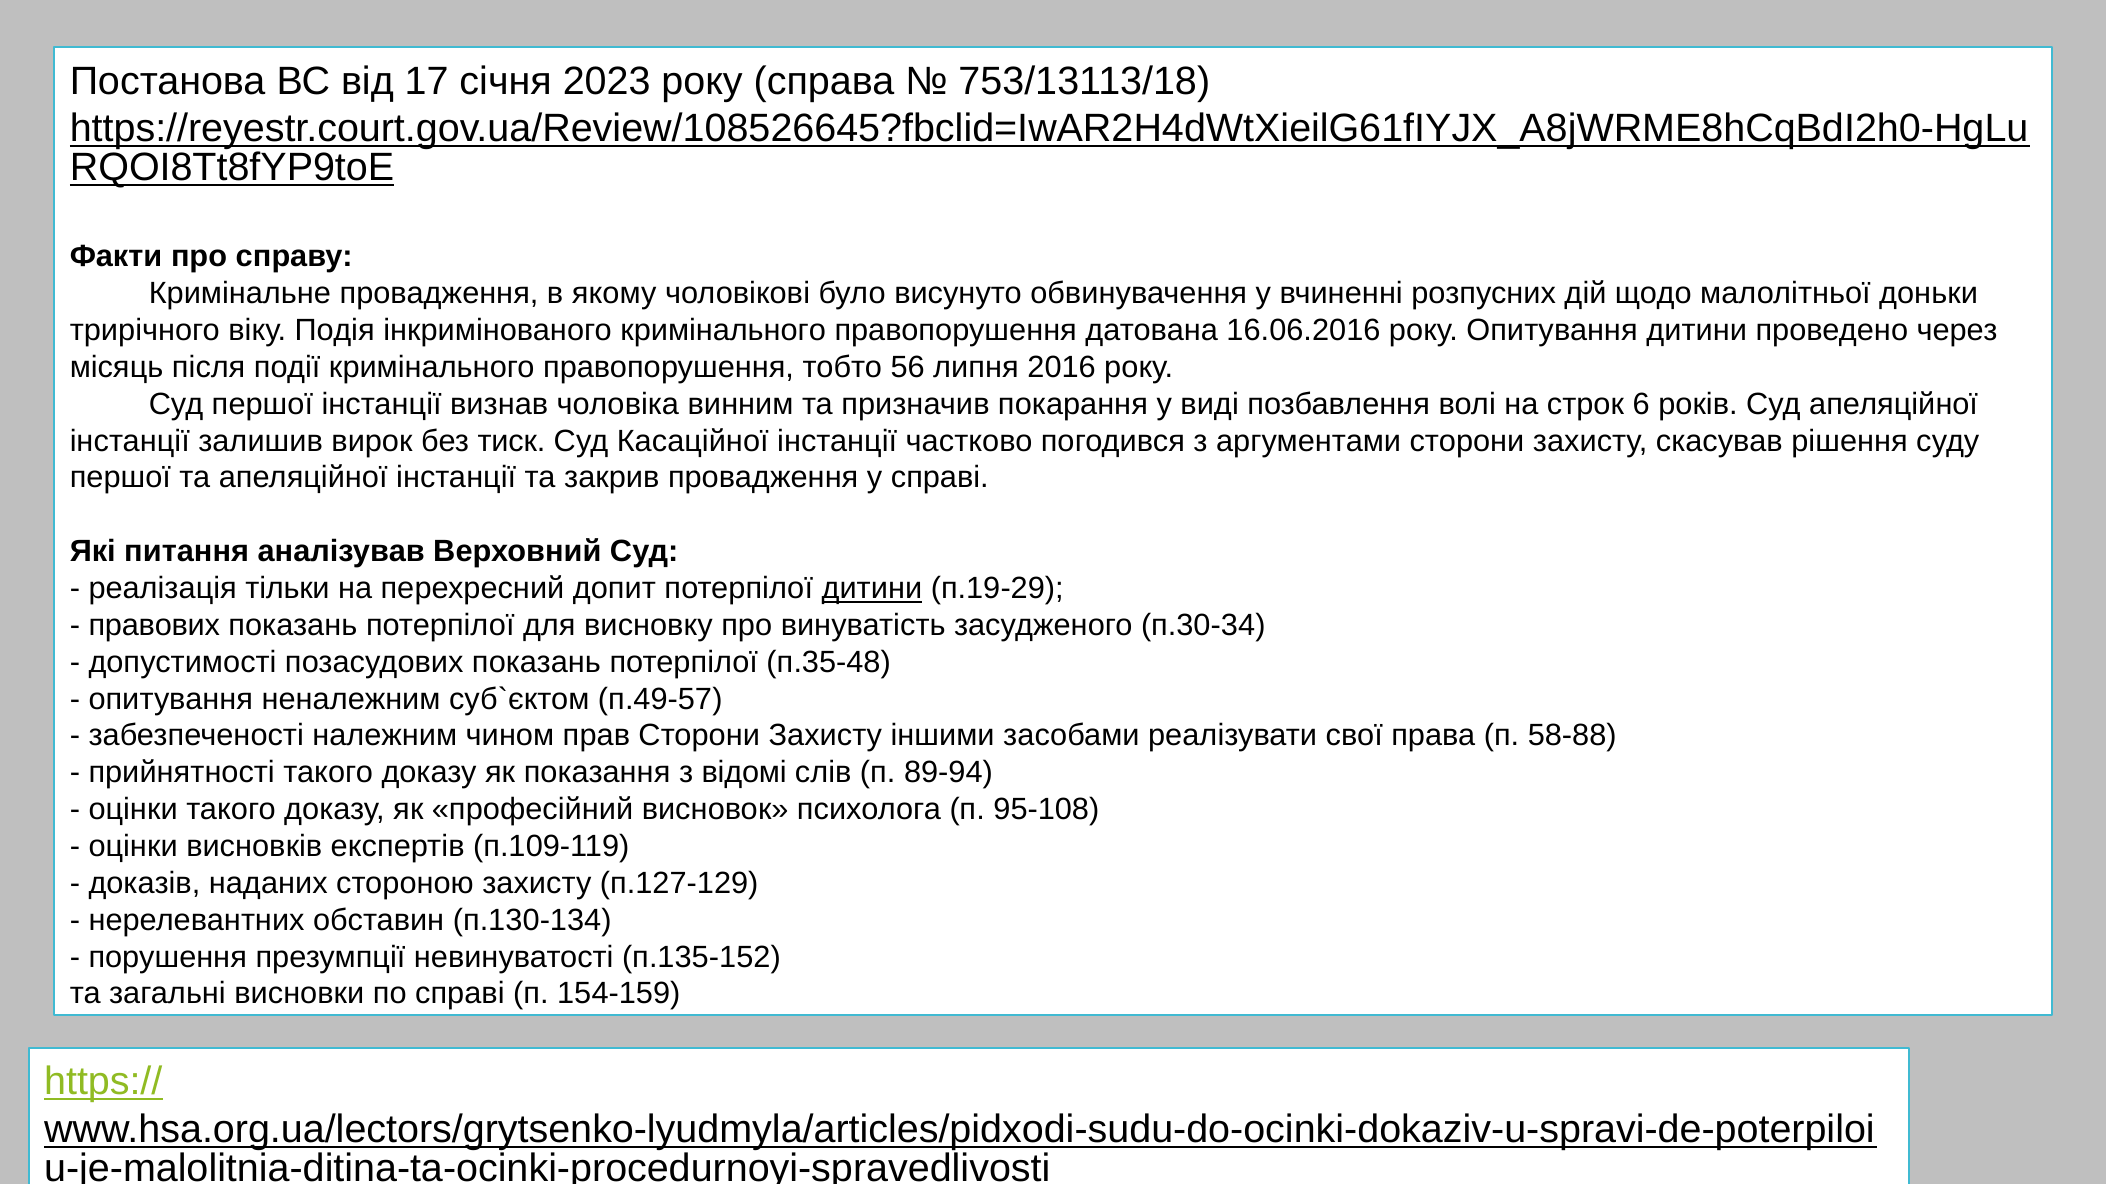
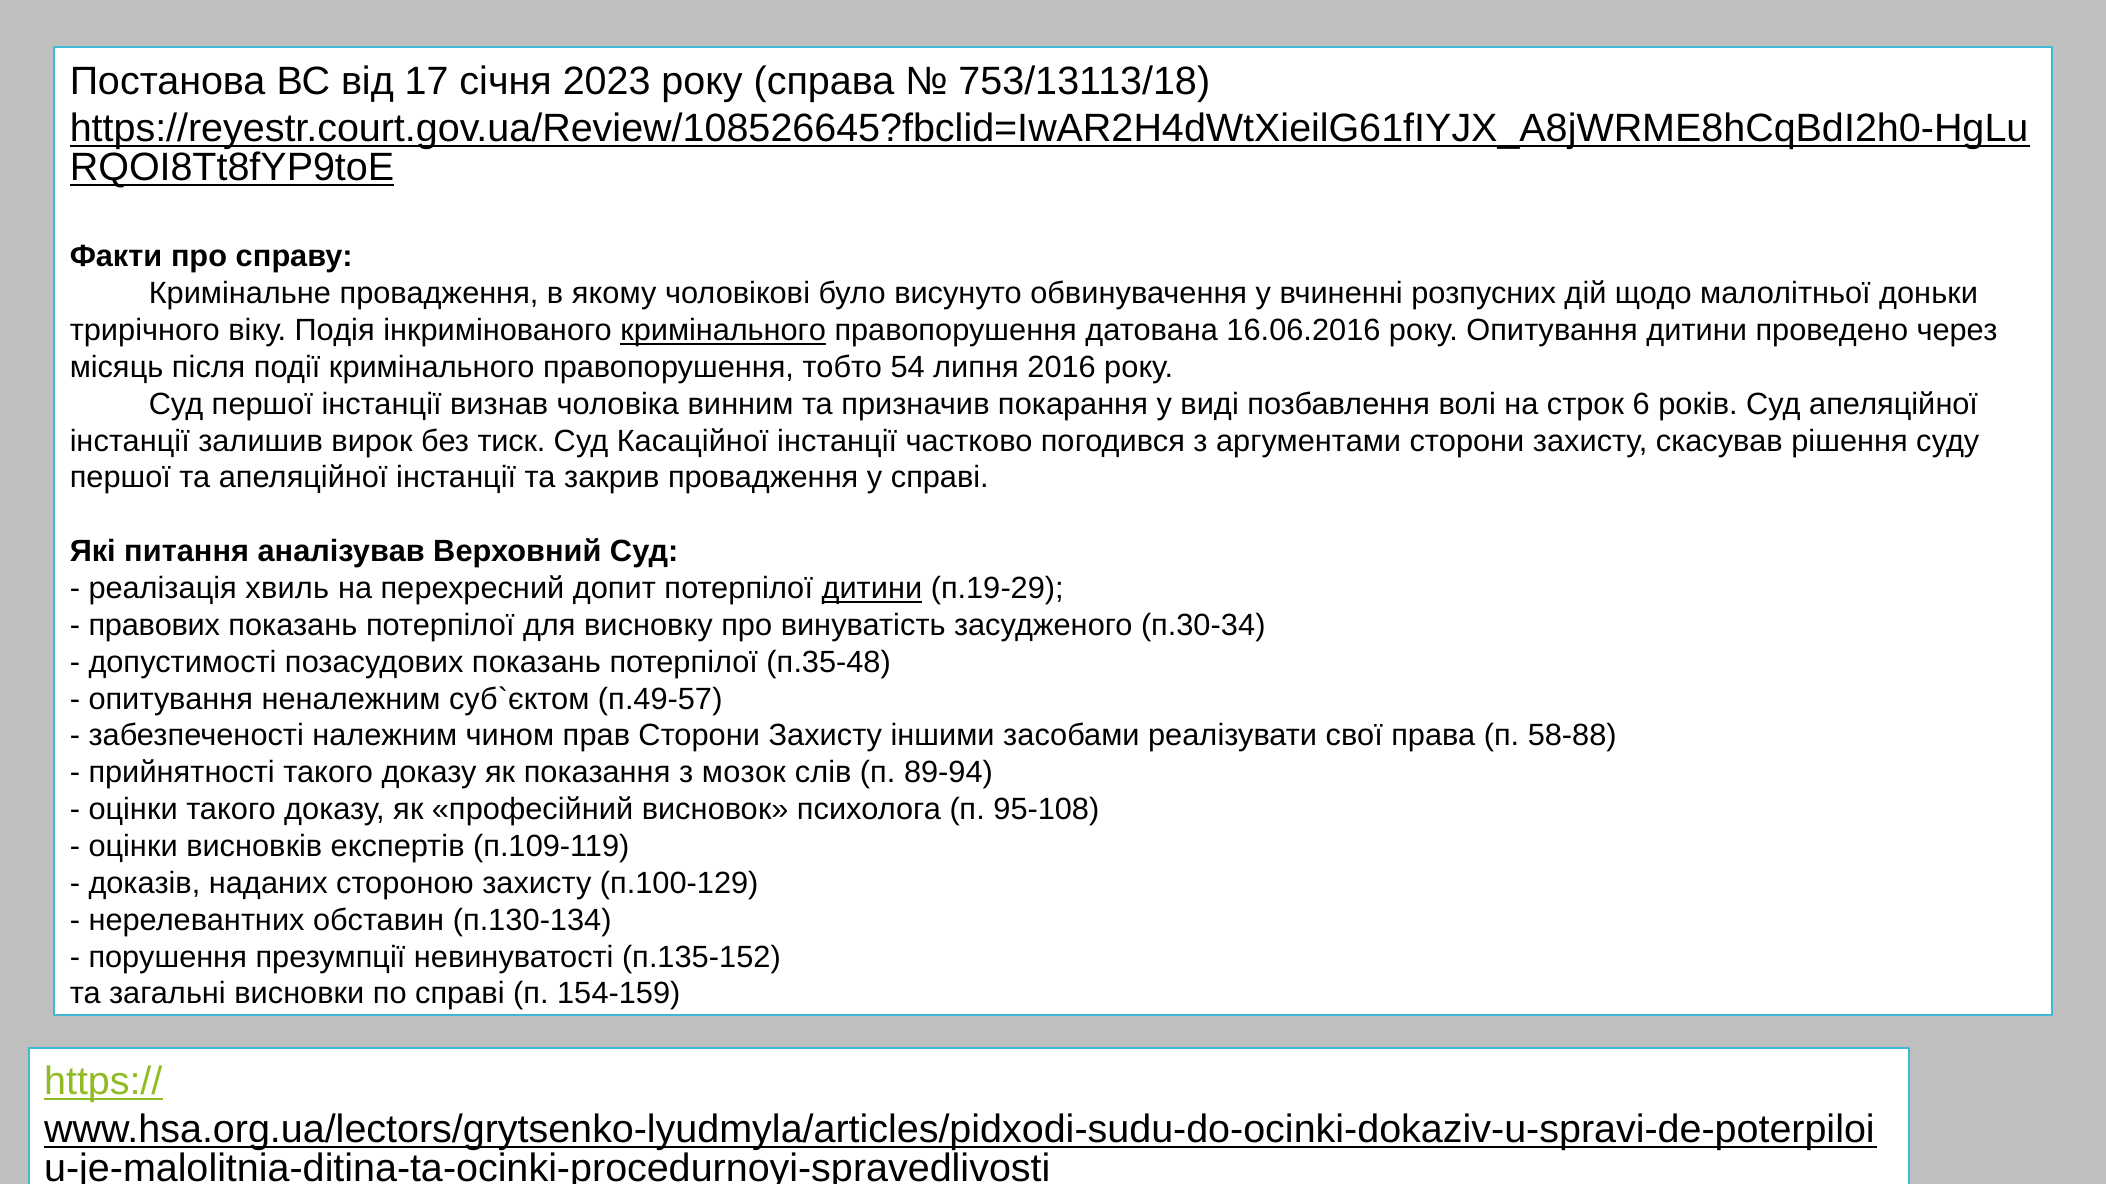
кримінального underline: none -> present (723, 331)
56: 56 -> 54 (908, 367)
тільки: тільки -> хвиль (287, 589)
відомі: відомі -> мозок (744, 773)
п.127-129: п.127-129 -> п.100-129 (679, 884)
